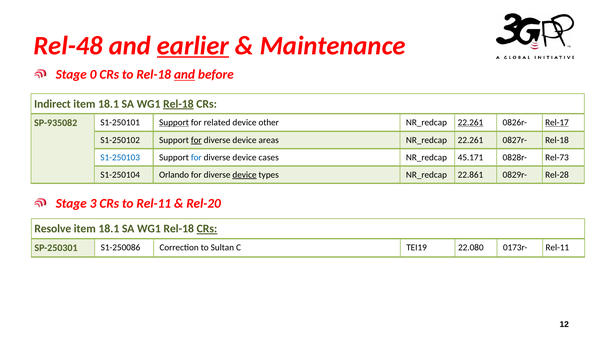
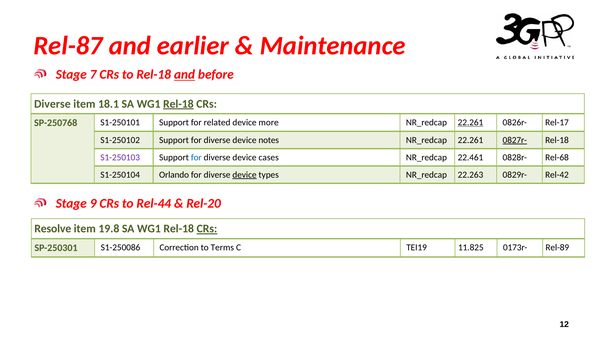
Rel-48: Rel-48 -> Rel-87 (68, 46)
earlier underline: present -> none (193, 46)
0: 0 -> 7 (93, 75)
Indirect: Indirect -> Diverse (52, 104)
SP-935082: SP-935082 -> SP-250768 (56, 123)
Support underline: present -> none (174, 122)
other: other -> more (269, 122)
Rel-17 underline: present -> none (557, 122)
for underline: present -> none (196, 140)
areas: areas -> notes (269, 140)
0827r- underline: none -> present (515, 140)
S1-250103 colour: blue -> purple (120, 157)
45.171: 45.171 -> 22.461 (470, 157)
Rel-73: Rel-73 -> Rel-68 (557, 157)
22.861: 22.861 -> 22.263 (470, 175)
Rel-28: Rel-28 -> Rel-42 (557, 175)
3: 3 -> 9 (93, 203)
to Rel-11: Rel-11 -> Rel-44 (154, 203)
18.1: 18.1 -> 19.8 (109, 229)
Sultan: Sultan -> Terms (222, 247)
22.080: 22.080 -> 11.825 (471, 247)
0173r- Rel-11: Rel-11 -> Rel-89 (557, 247)
